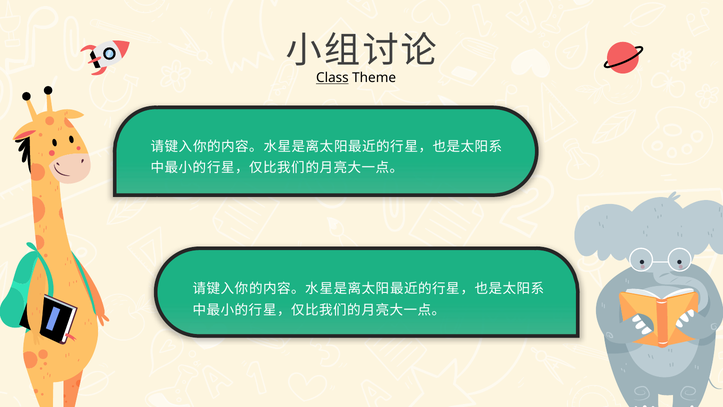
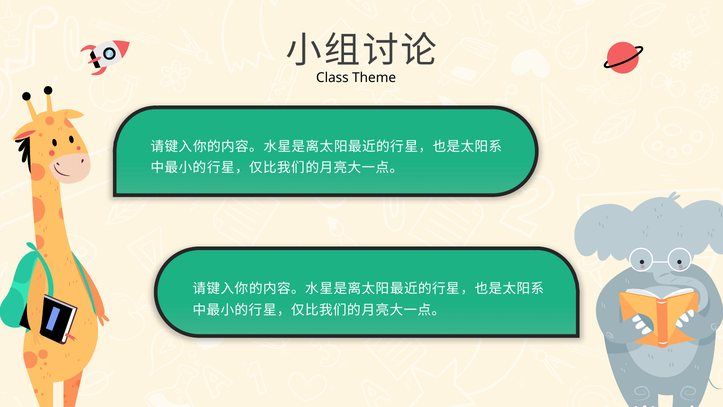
Class underline: present -> none (332, 78)
